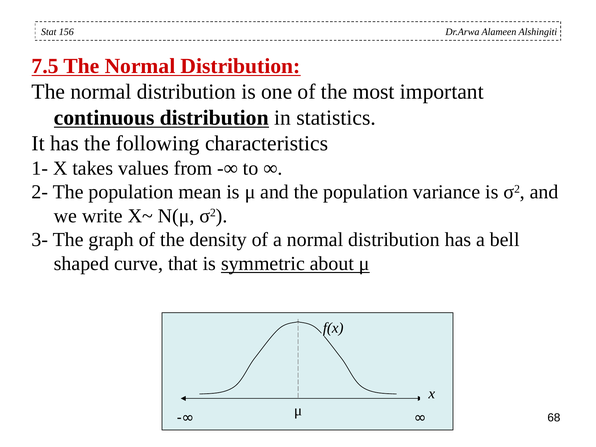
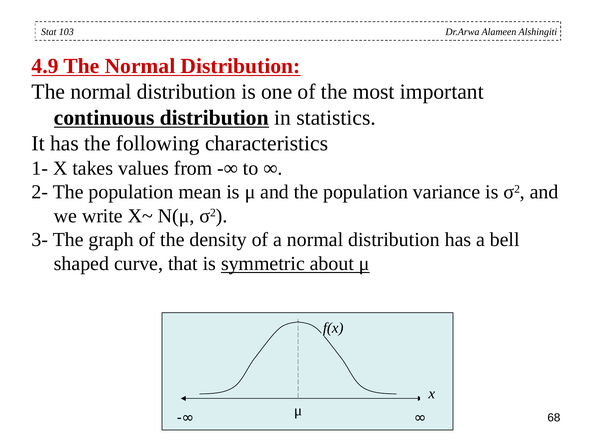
156: 156 -> 103 (66, 32)
7.5: 7.5 -> 4.9 (45, 66)
